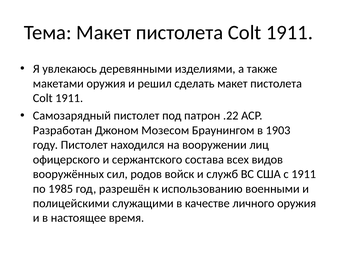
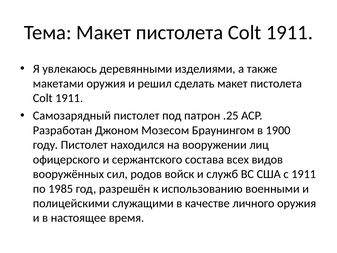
.22: .22 -> .25 (231, 116)
1903: 1903 -> 1900 (278, 130)
